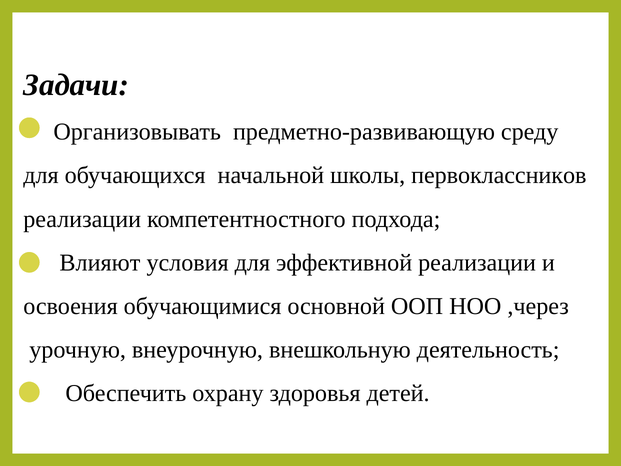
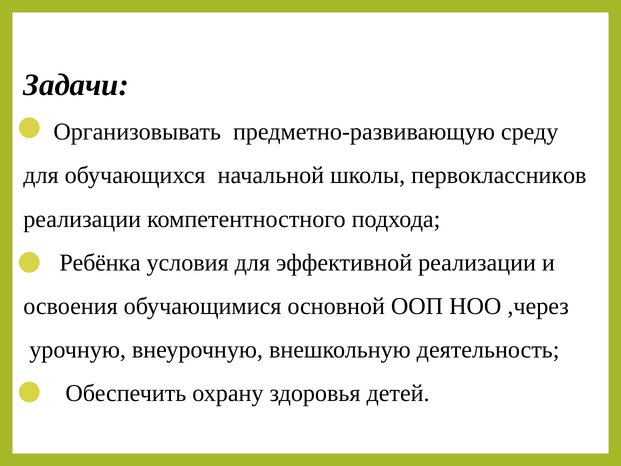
Влияют: Влияют -> Ребёнка (100, 262)
